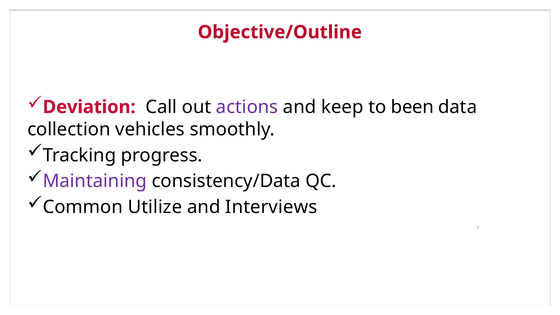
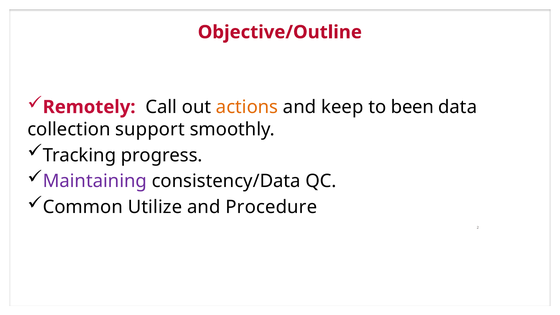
Deviation: Deviation -> Remotely (89, 107)
actions colour: purple -> orange (247, 107)
vehicles: vehicles -> support (150, 129)
Interviews: Interviews -> Procedure (271, 207)
